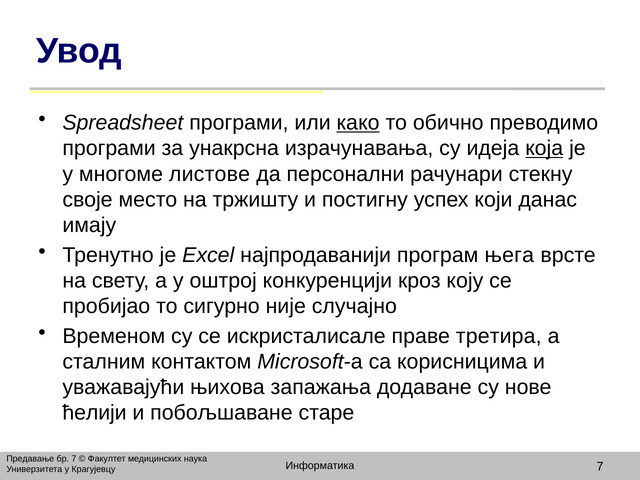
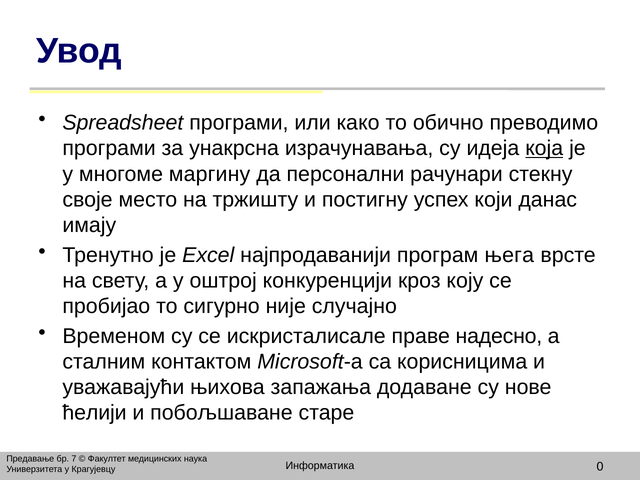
како underline: present -> none (358, 123)
листове: листове -> маргину (210, 174)
третира: третира -> надесно (499, 336)
Информатика 7: 7 -> 0 (600, 467)
